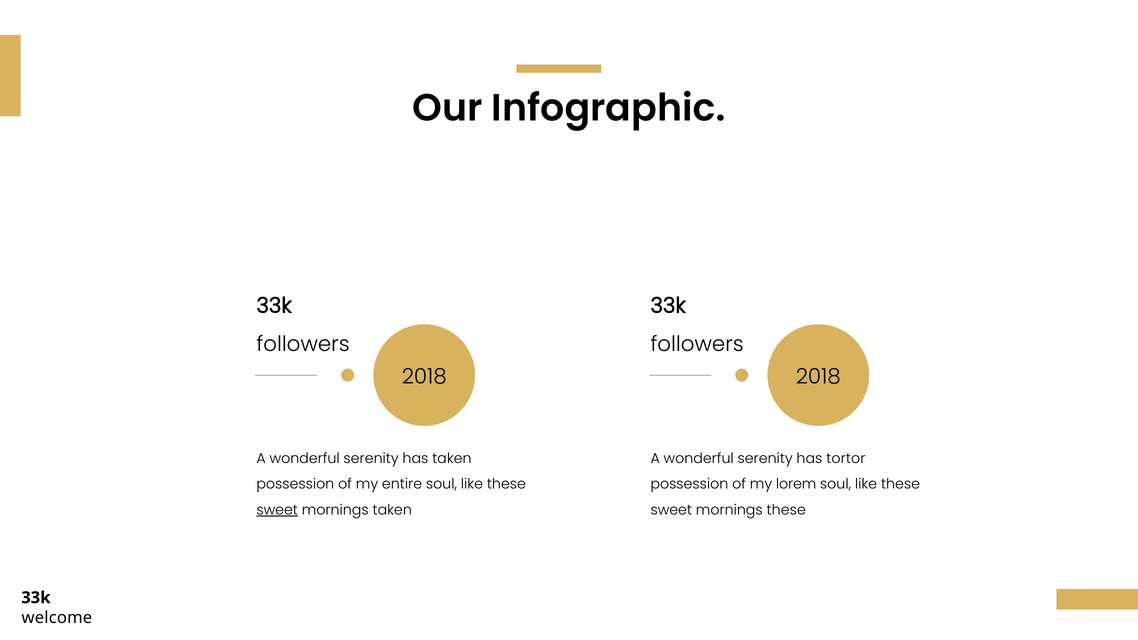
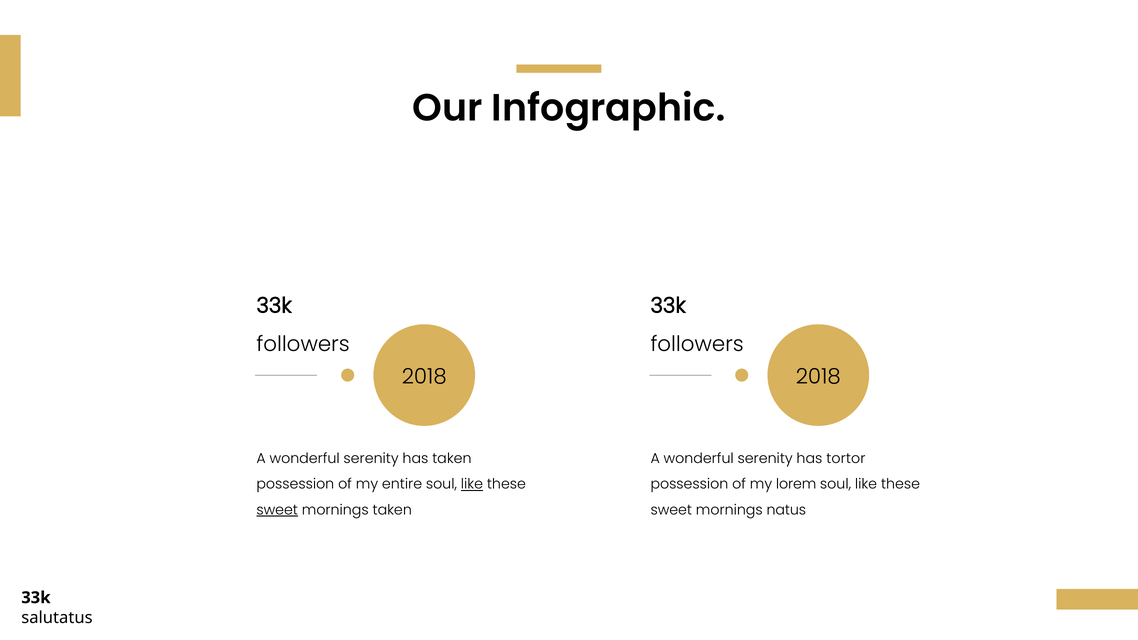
like underline: none -> present (472, 484)
mornings these: these -> natus (786, 510)
welcome: welcome -> salutatus (57, 618)
